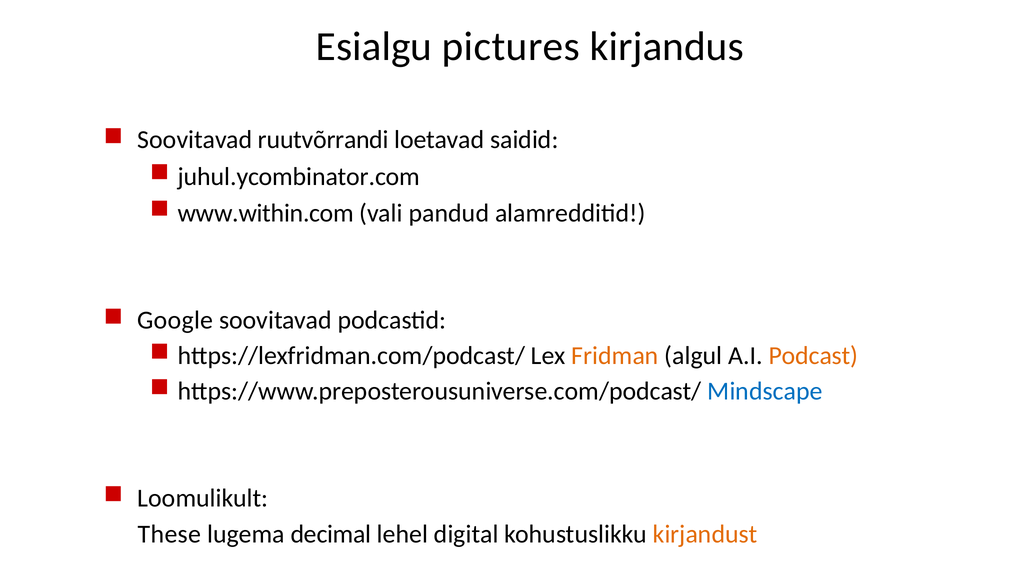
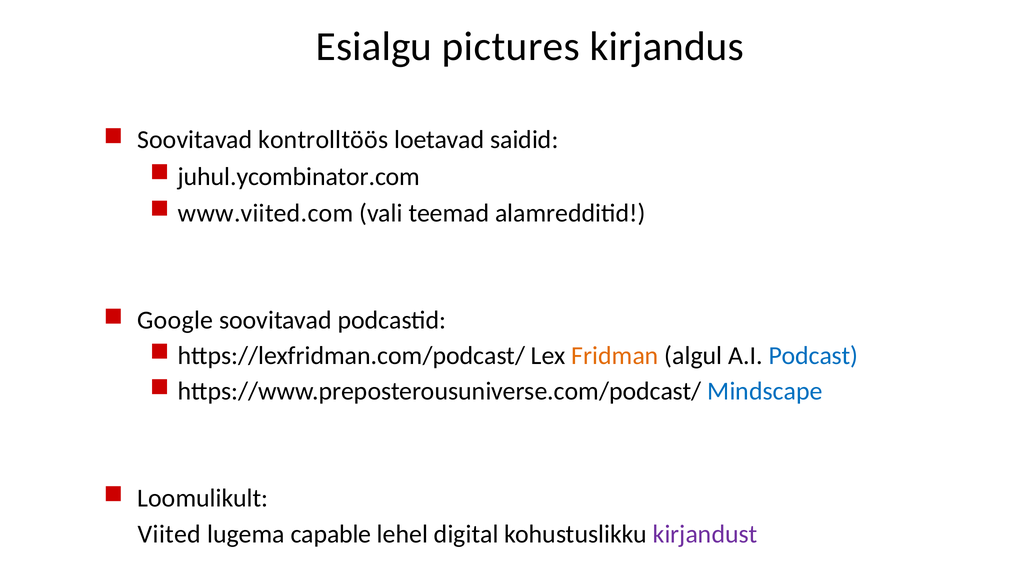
ruutvõrrandi: ruutvõrrandi -> kontrolltöös (323, 140)
www.within.com: www.within.com -> www.viited.com (266, 213)
pandud: pandud -> teemad (449, 213)
Podcast colour: orange -> blue (813, 356)
These: These -> Viited (169, 534)
decimal: decimal -> capable (331, 534)
kirjandust colour: orange -> purple (705, 534)
